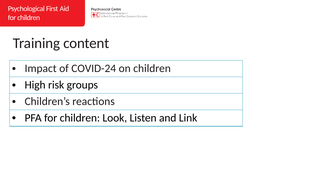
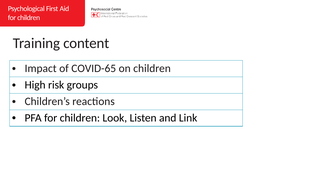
COVID-24: COVID-24 -> COVID-65 (94, 69)
